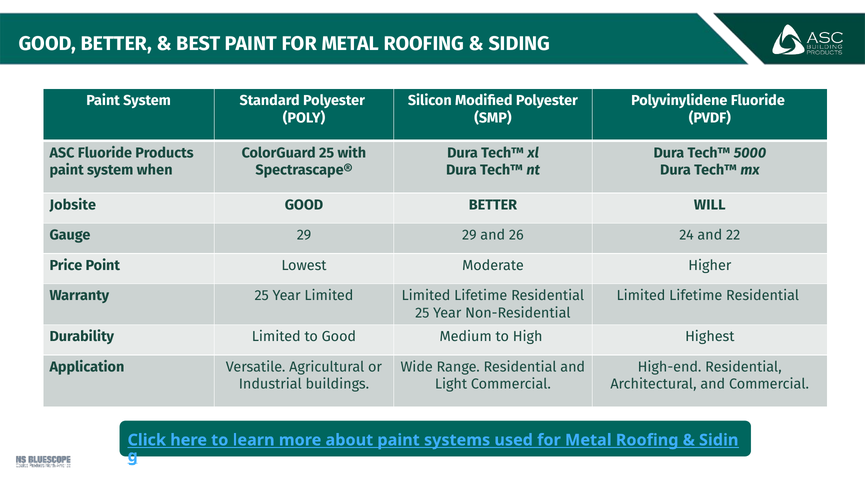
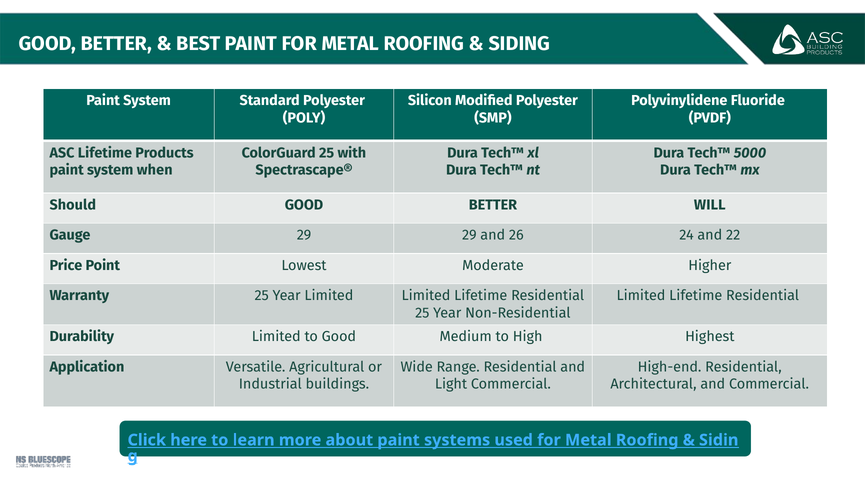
ASC Fluoride: Fluoride -> Lifetime (105, 153)
Jobsite: Jobsite -> Should (73, 205)
